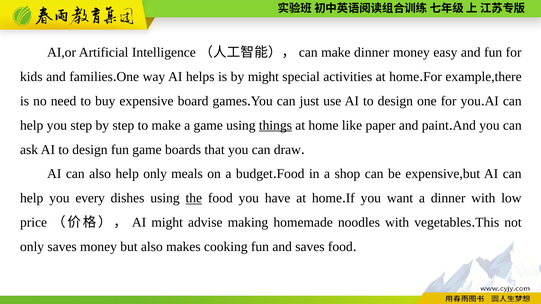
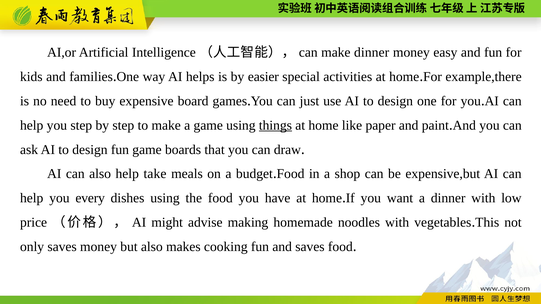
by might: might -> easier (263, 77)
help only: only -> take (155, 174)
the underline: present -> none (194, 198)
